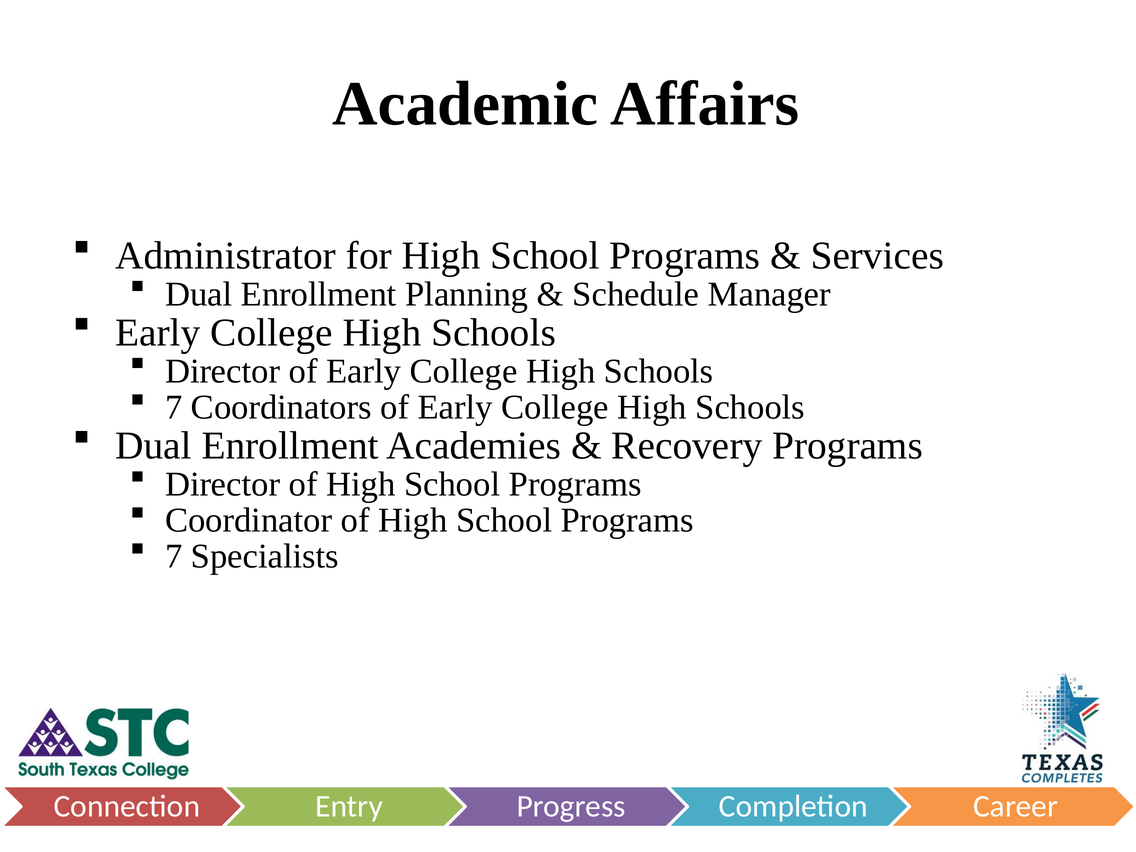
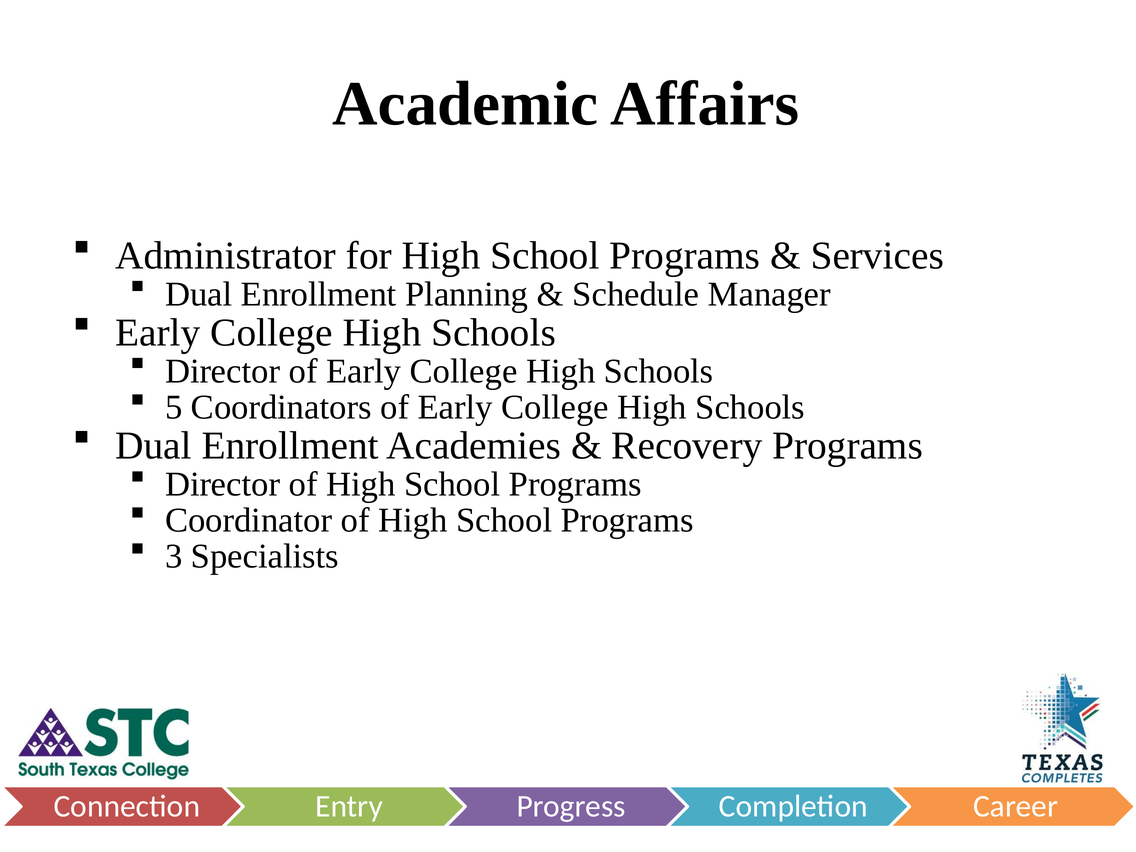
7: 7 -> 5 (174, 407)
7: 7 -> 3 (174, 556)
